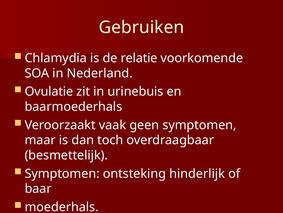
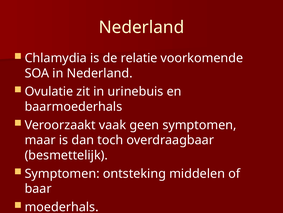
Gebruiken: Gebruiken -> Nederland (141, 27)
hinderlijk: hinderlijk -> middelen (197, 173)
